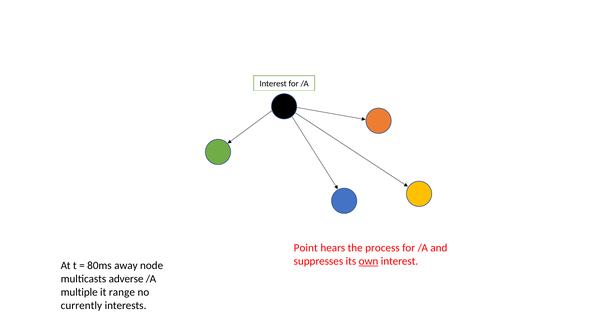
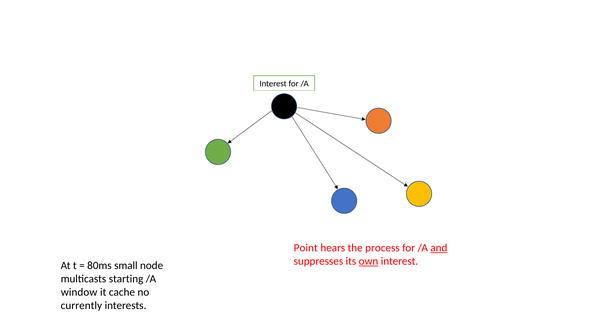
and underline: none -> present (439, 248)
away: away -> small (126, 265)
adverse: adverse -> starting (126, 279)
multiple: multiple -> window (79, 292)
range: range -> cache (122, 292)
